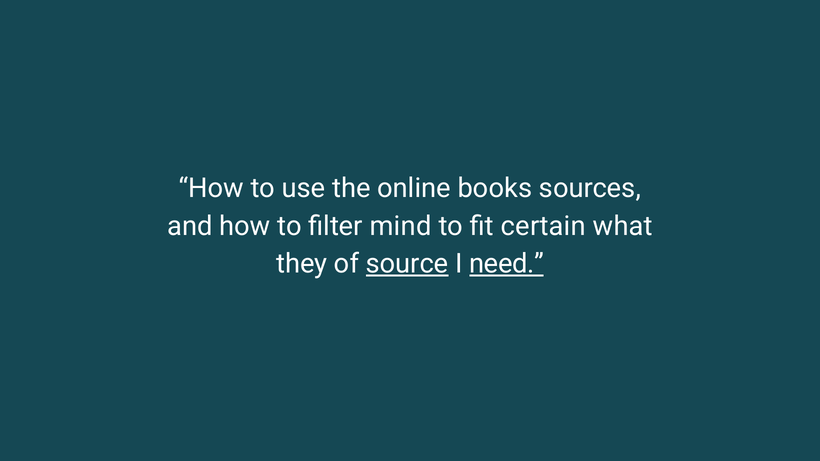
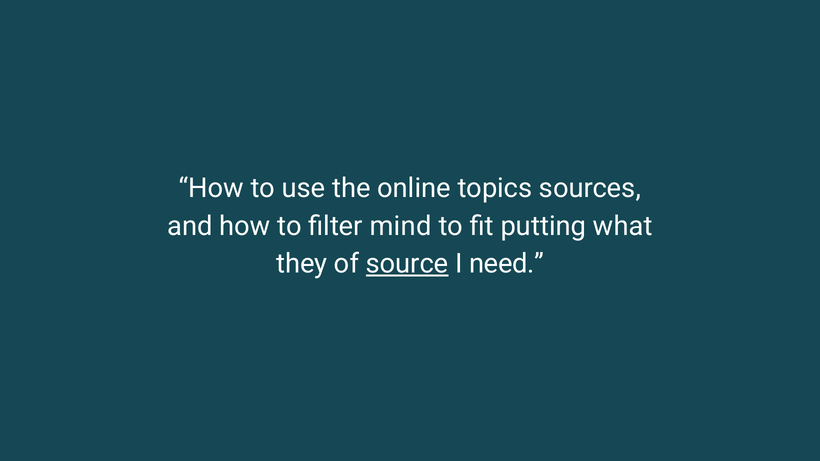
books: books -> topics (495, 189)
certain: certain -> putting (543, 226)
need underline: present -> none (507, 264)
